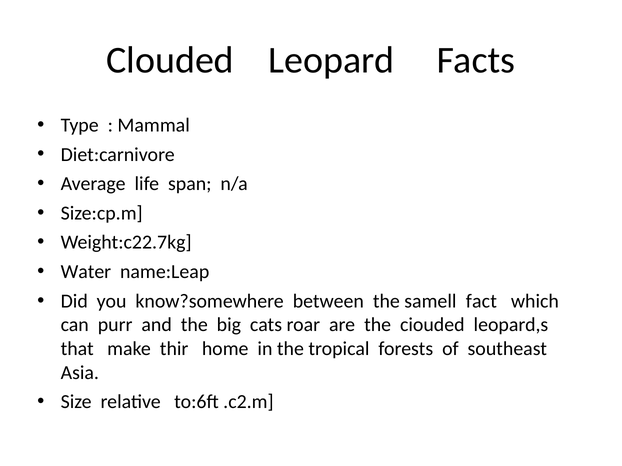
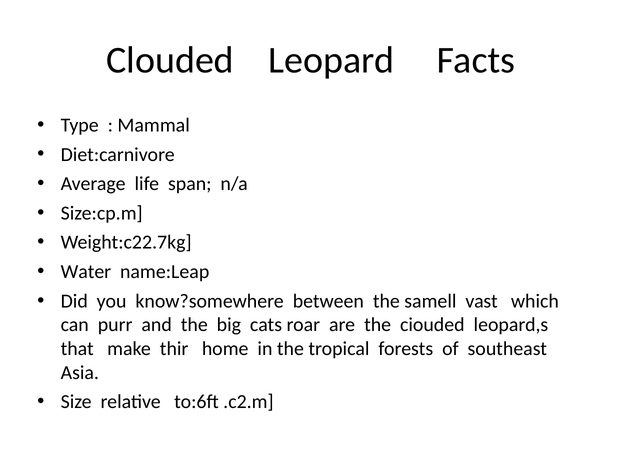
fact: fact -> vast (482, 301)
